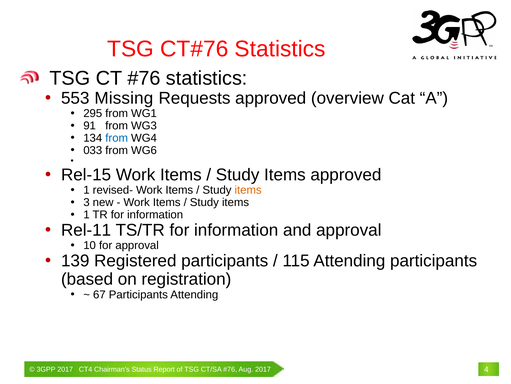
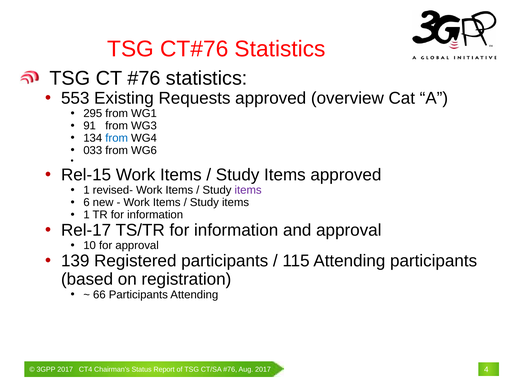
Missing: Missing -> Existing (124, 98)
items colour: orange -> purple (248, 190)
3: 3 -> 6 (87, 202)
Rel-11: Rel-11 -> Rel-17 (86, 230)
67: 67 -> 66 (99, 294)
